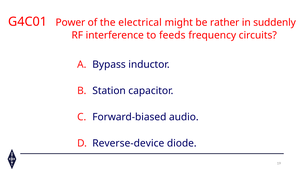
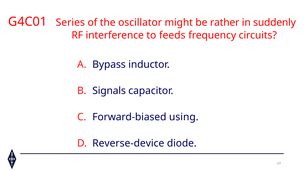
Power: Power -> Series (70, 23)
electrical: electrical -> oscillator (140, 23)
Station: Station -> Signals (109, 91)
audio: audio -> using (184, 117)
